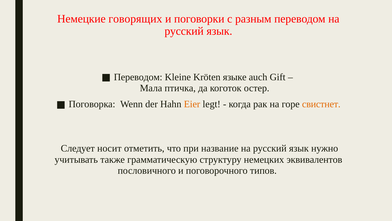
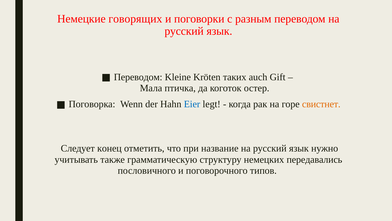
языке: языке -> таких (235, 77)
Eier colour: orange -> blue (192, 104)
носит: носит -> конец (109, 148)
эквивалентов: эквивалентов -> передавались (314, 159)
